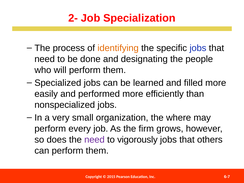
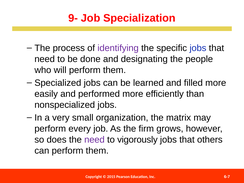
2-: 2- -> 9- (73, 18)
identifying colour: orange -> purple (118, 48)
where: where -> matrix (179, 118)
